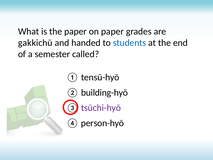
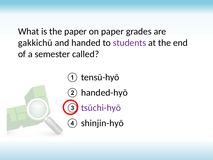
students colour: blue -> purple (130, 43)
building-hyō: building-hyō -> handed-hyō (104, 92)
person-hyō: person-hyō -> shinjin-hyō (102, 123)
